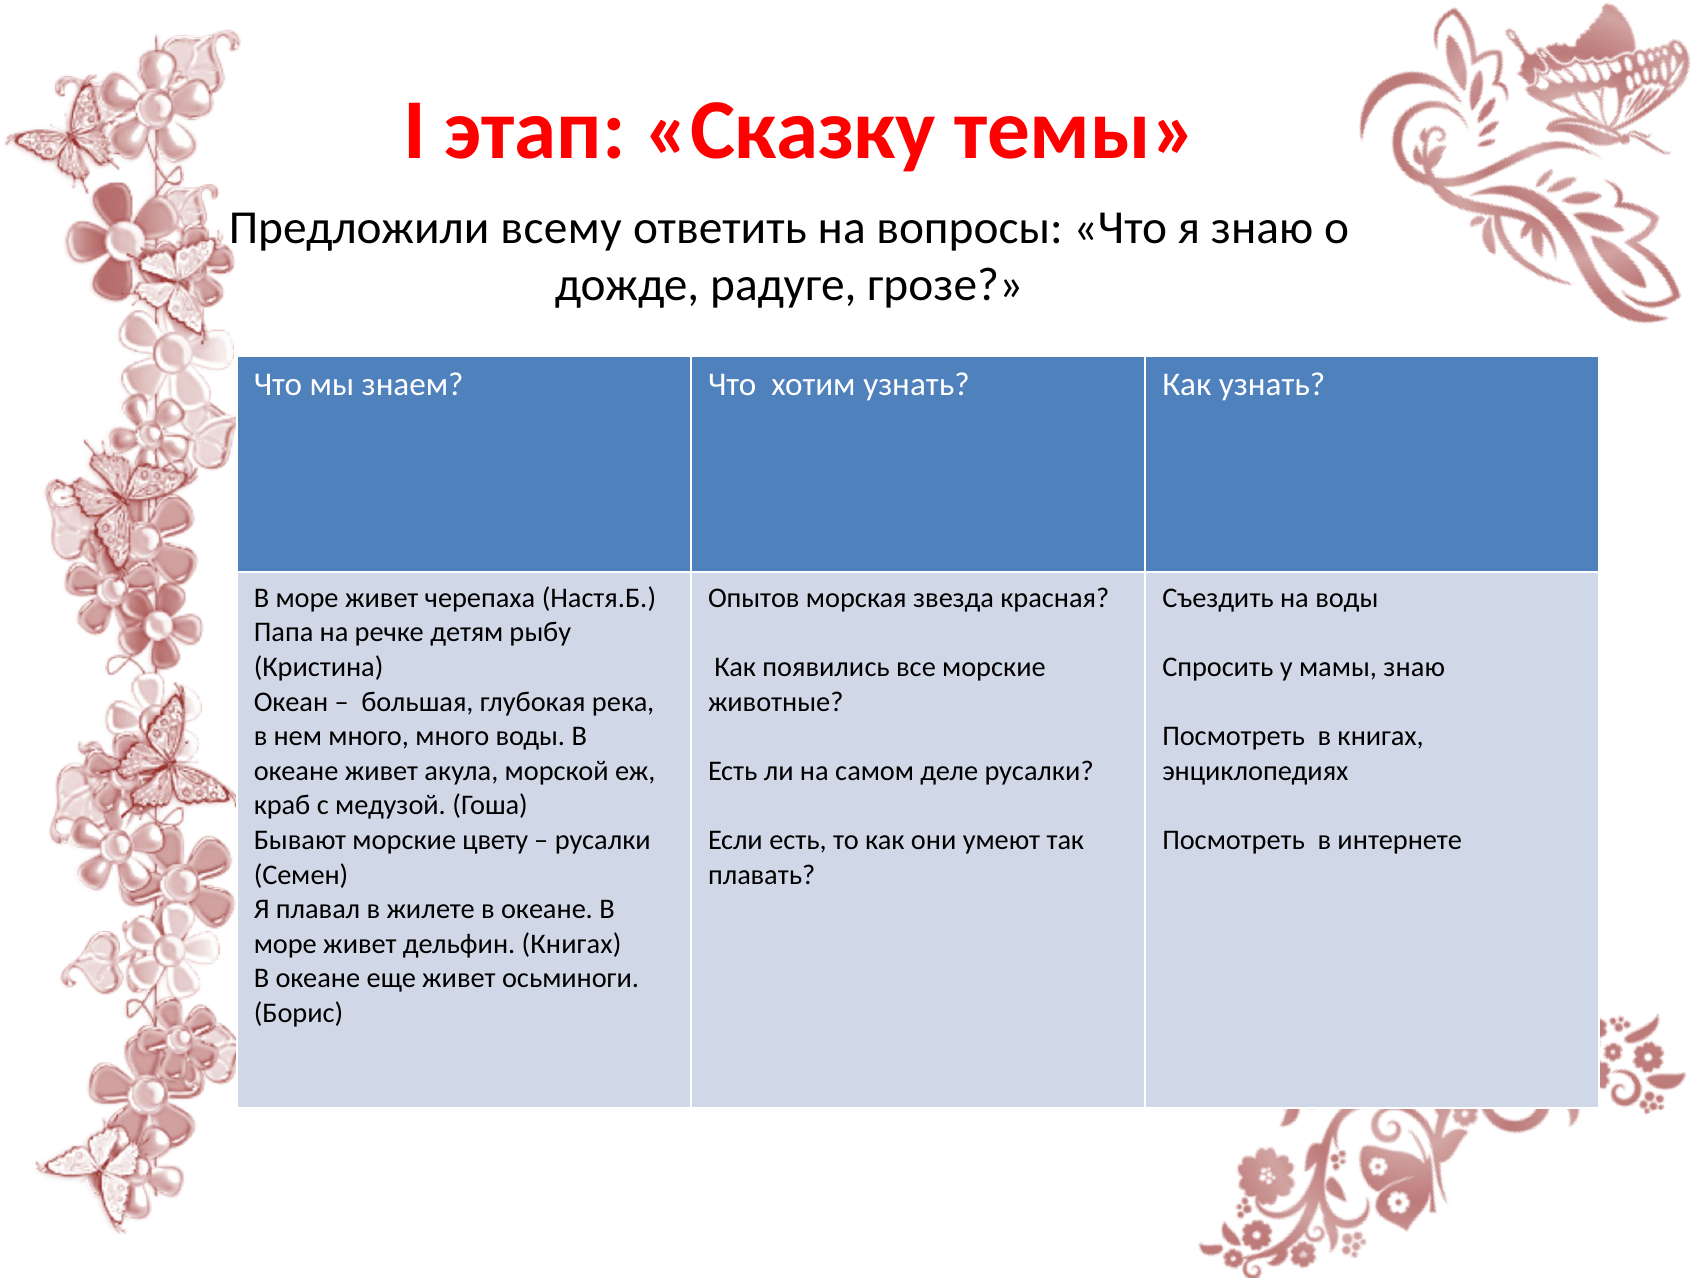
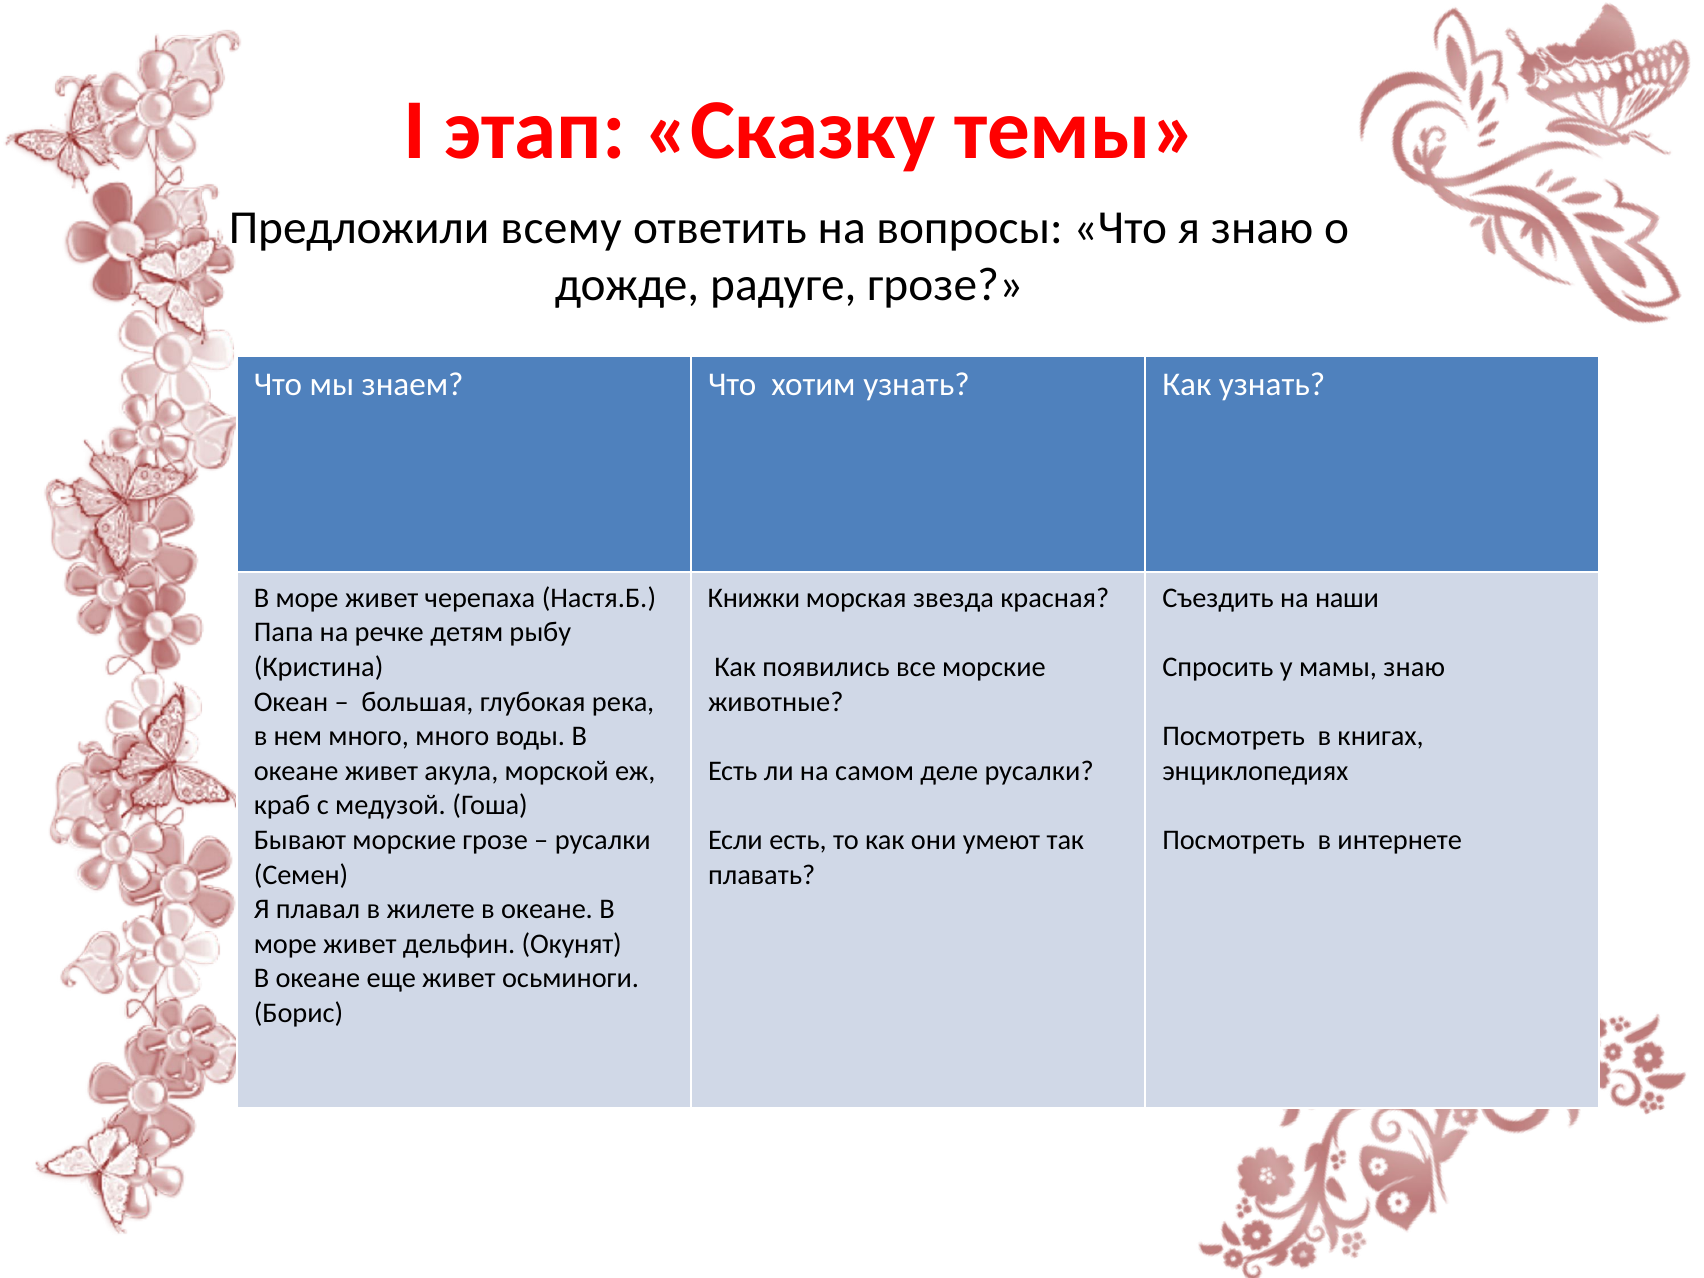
Опытов: Опытов -> Книжки (754, 598)
на воды: воды -> наши (1347, 598)
морские цвету: цвету -> грозе (495, 840)
дельфин Книгах: Книгах -> Окунят (572, 944)
